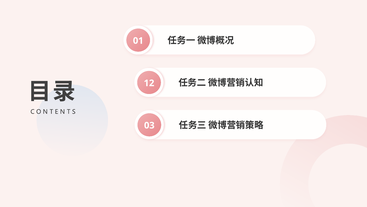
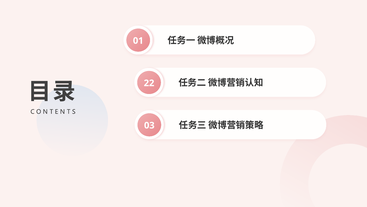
12: 12 -> 22 (149, 83)
